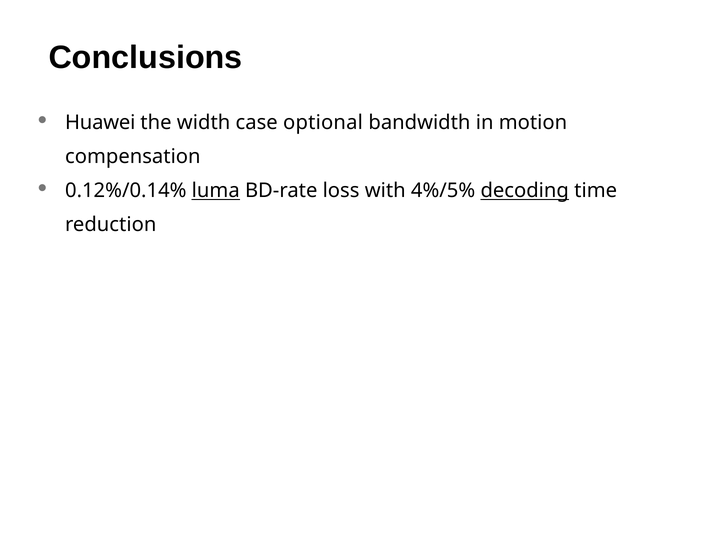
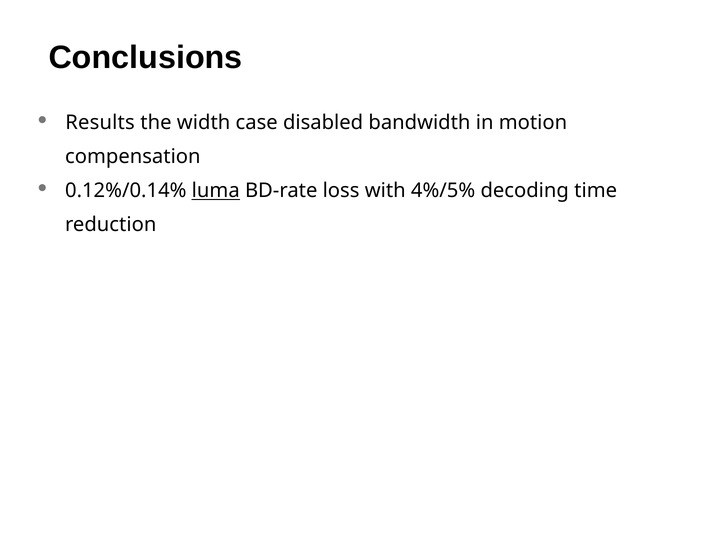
Huawei: Huawei -> Results (100, 123)
optional: optional -> disabled (323, 123)
decoding underline: present -> none (525, 190)
